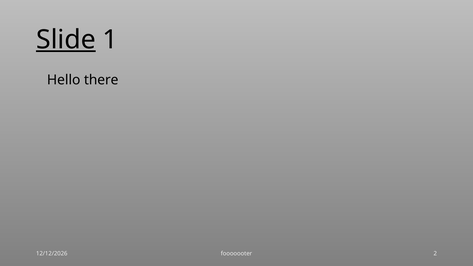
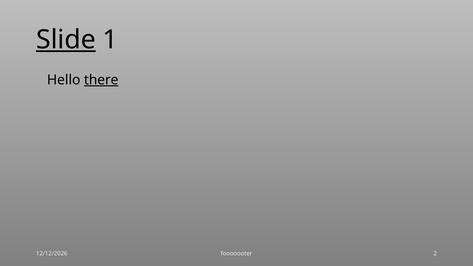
there underline: none -> present (101, 80)
